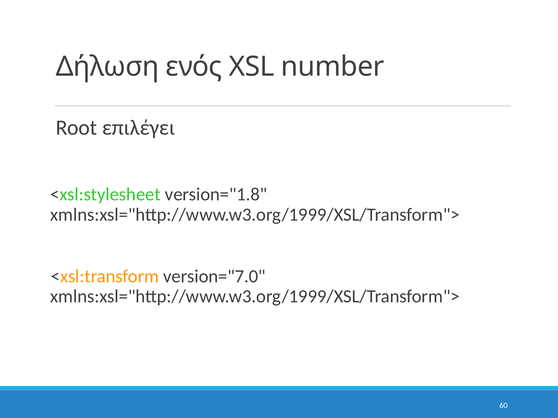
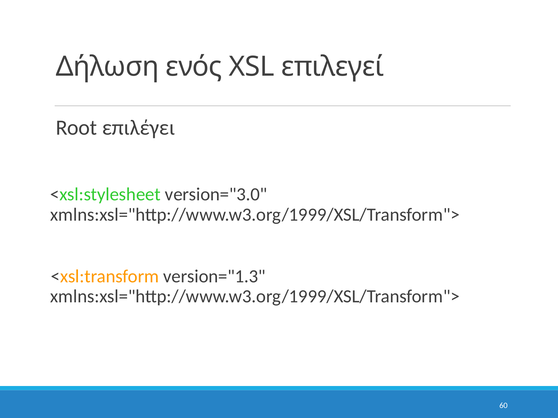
number: number -> επιλεγεί (333, 67)
version="1.8: version="1.8 -> version="3.0 (216, 195)
version="7.0: version="7.0 -> version="1.3 (214, 277)
